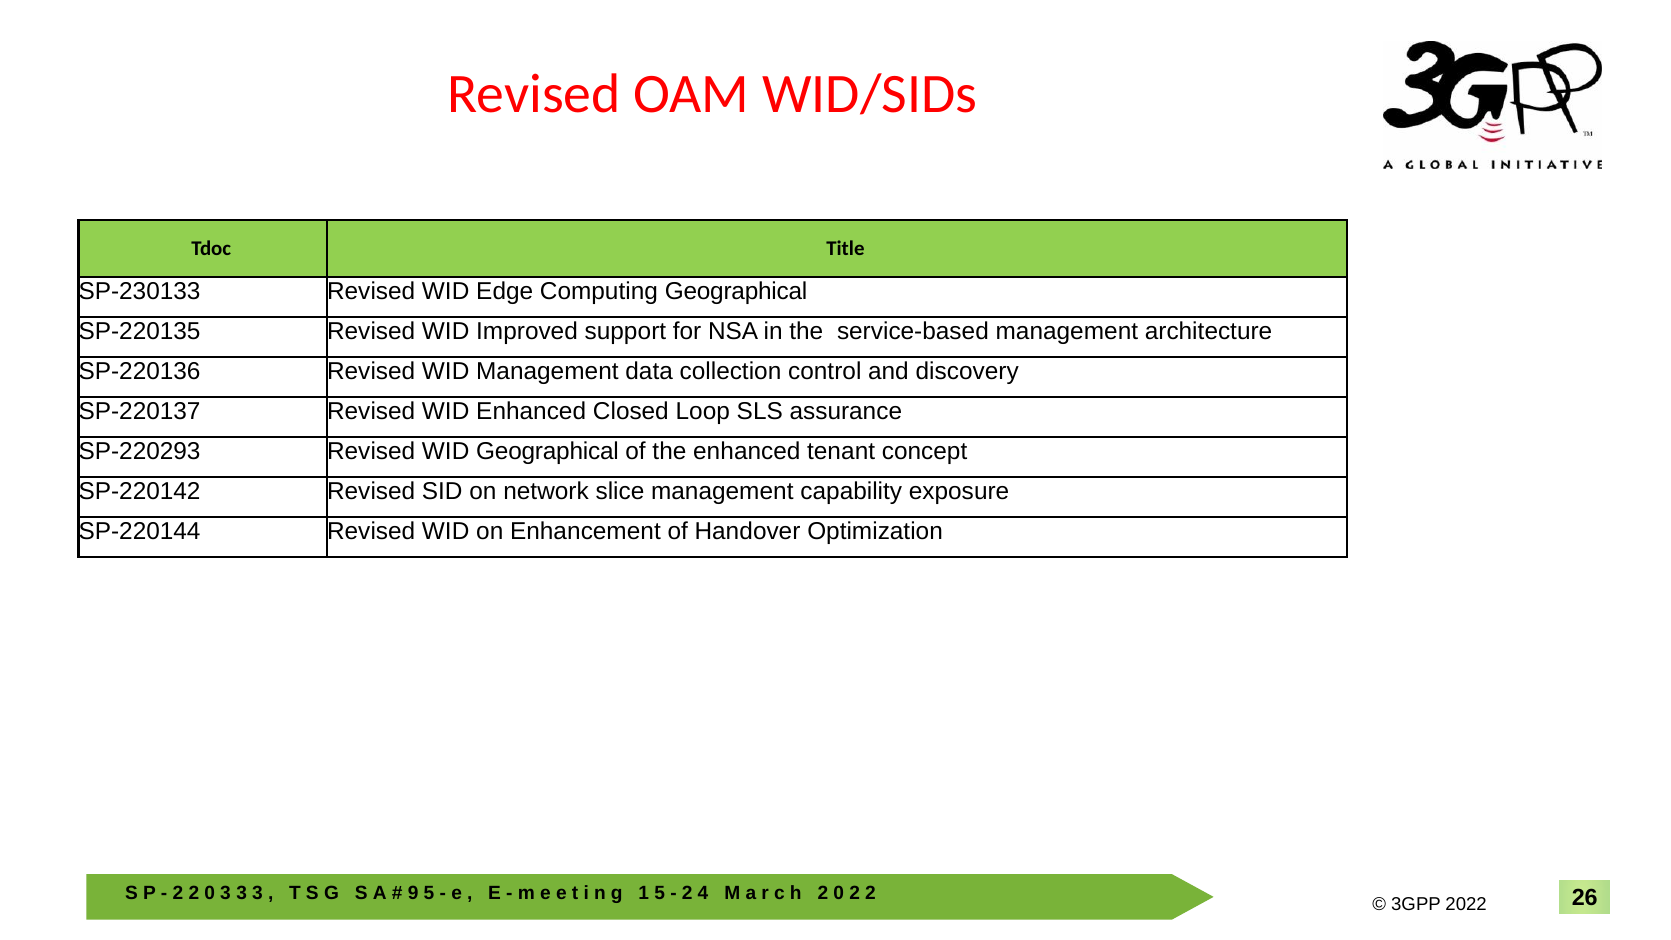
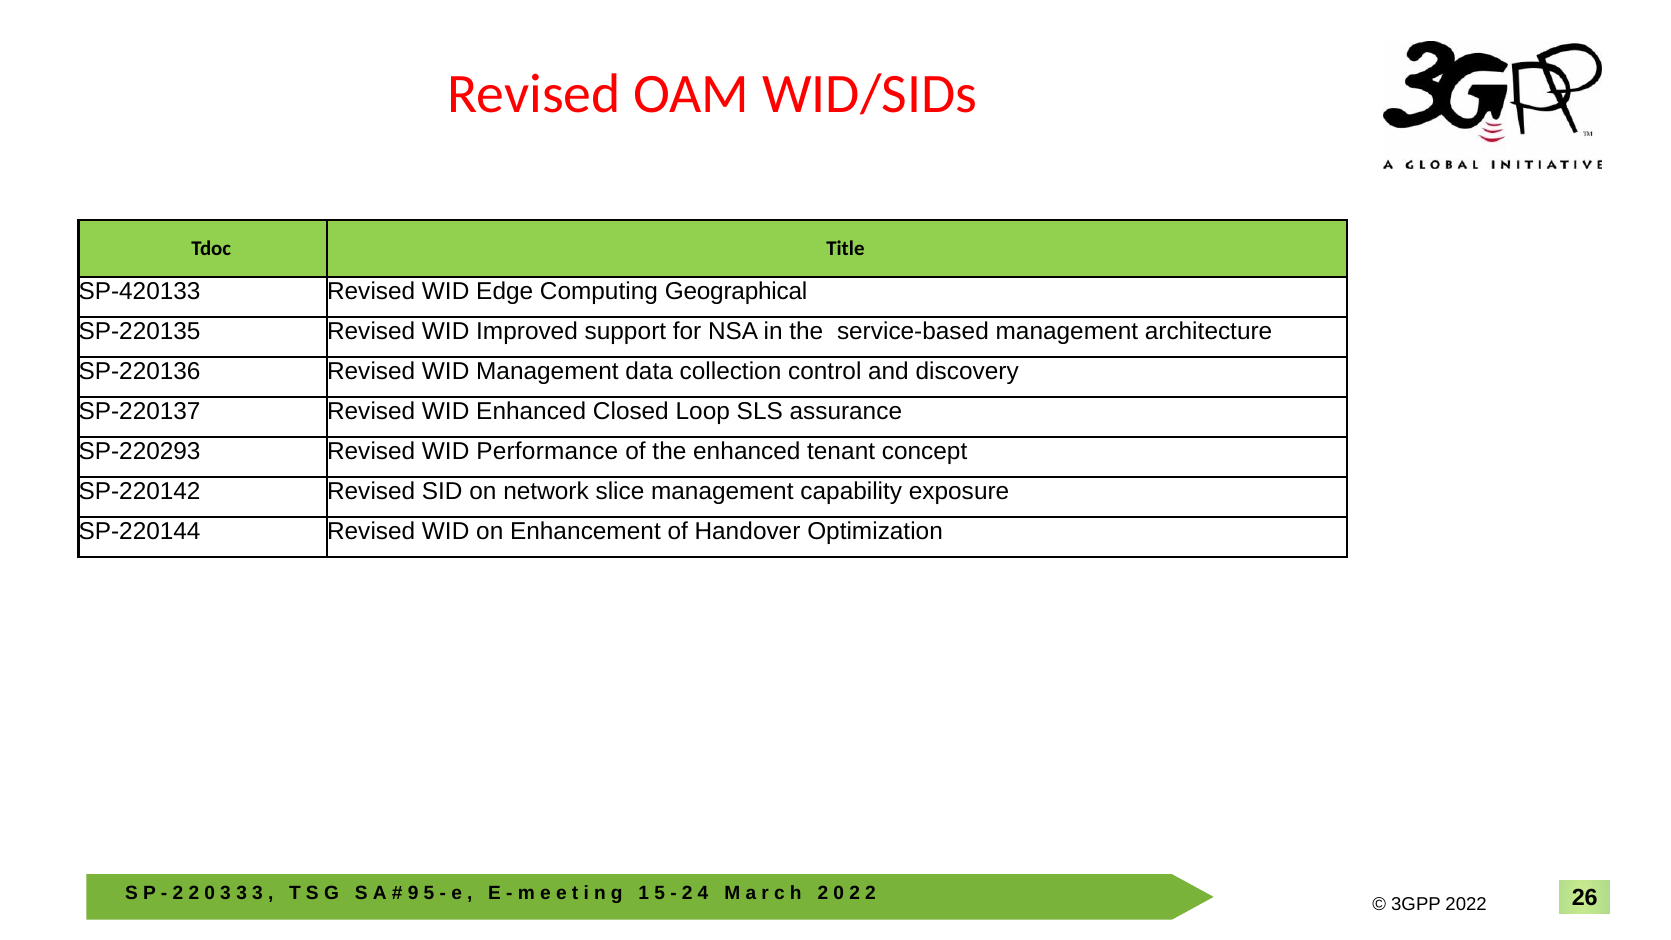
SP-230133: SP-230133 -> SP-420133 (140, 291)
WID Geographical: Geographical -> Performance (547, 451)
